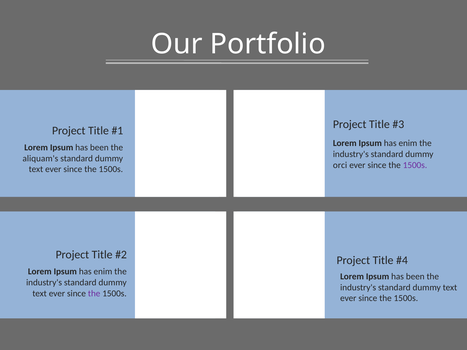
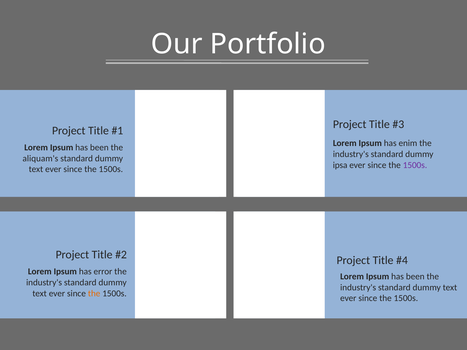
orci: orci -> ipsa (340, 165)
enim: enim -> error (103, 272)
the colour: purple -> orange (94, 294)
